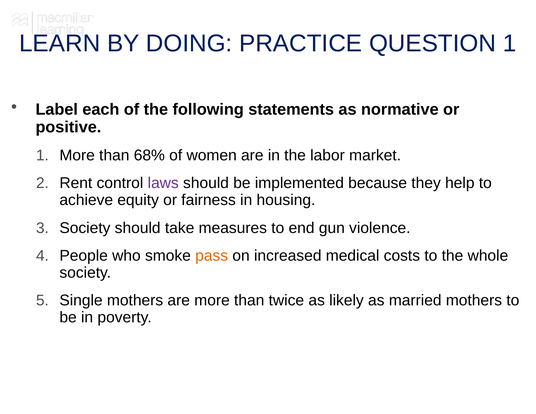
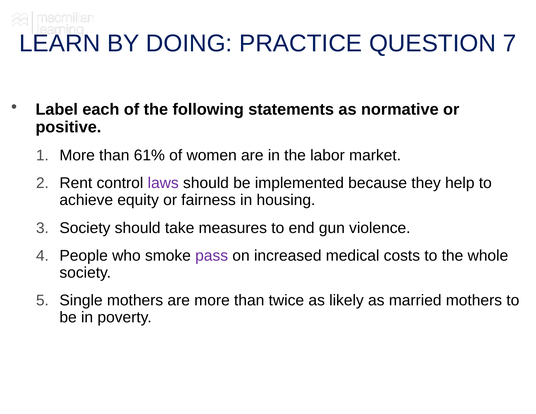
QUESTION 1: 1 -> 7 (510, 44)
68%: 68% -> 61% (149, 155)
pass colour: orange -> purple (212, 256)
